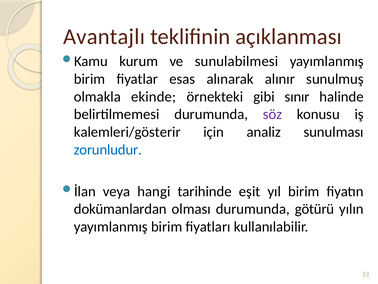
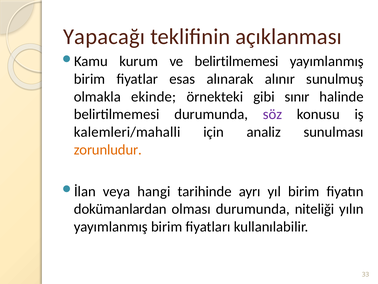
Avantajlı: Avantajlı -> Yapacağı (104, 37)
ve sunulabilmesi: sunulabilmesi -> belirtilmemesi (237, 61)
kalemleri/gösterir: kalemleri/gösterir -> kalemleri/mahalli (127, 132)
zorunludur colour: blue -> orange (108, 150)
eşit: eşit -> ayrı (250, 191)
götürü: götürü -> niteliği (315, 209)
